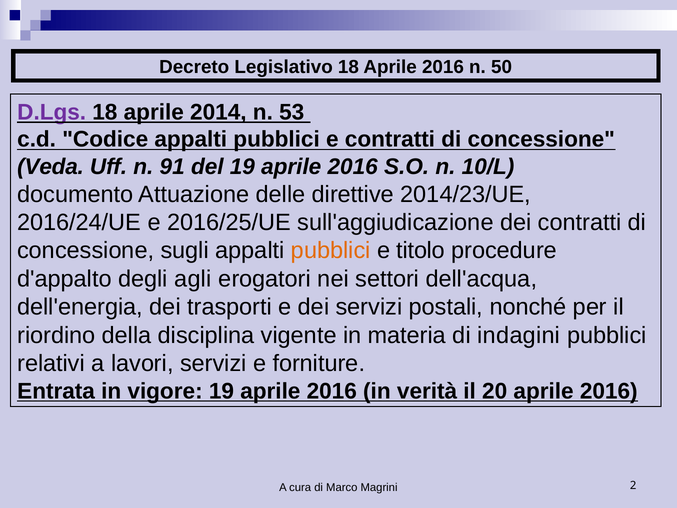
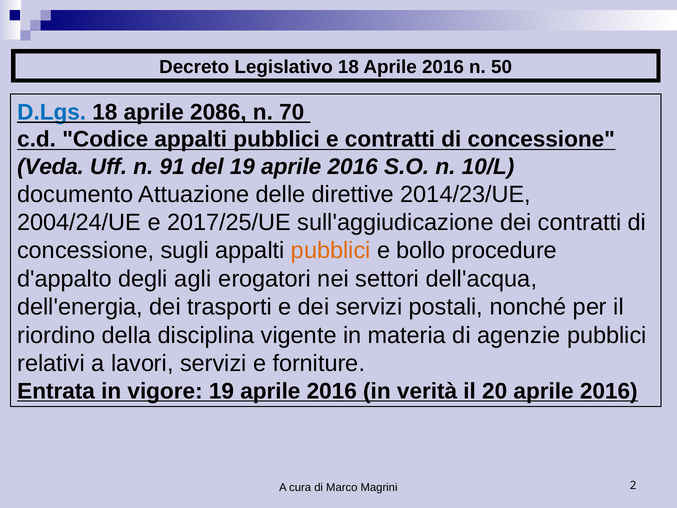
D.Lgs colour: purple -> blue (52, 112)
2014: 2014 -> 2086 (218, 112)
53: 53 -> 70 (292, 112)
2016/24/UE: 2016/24/UE -> 2004/24/UE (79, 222)
2016/25/UE: 2016/25/UE -> 2017/25/UE (229, 222)
titolo: titolo -> bollo (421, 251)
indagini: indagini -> agenzie (519, 335)
